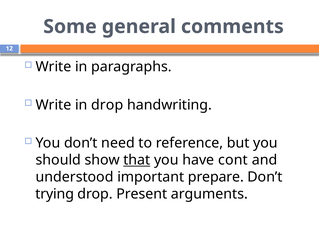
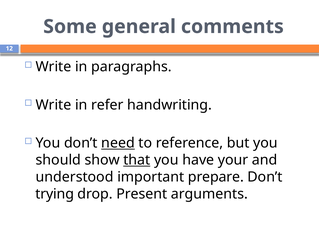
in drop: drop -> refer (107, 105)
need underline: none -> present (118, 143)
cont: cont -> your (233, 160)
